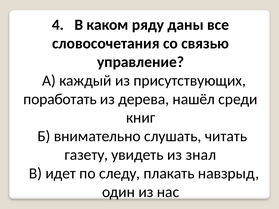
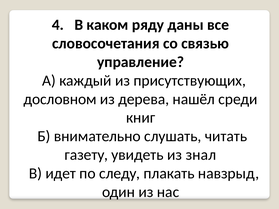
поработать: поработать -> дословном (60, 99)
